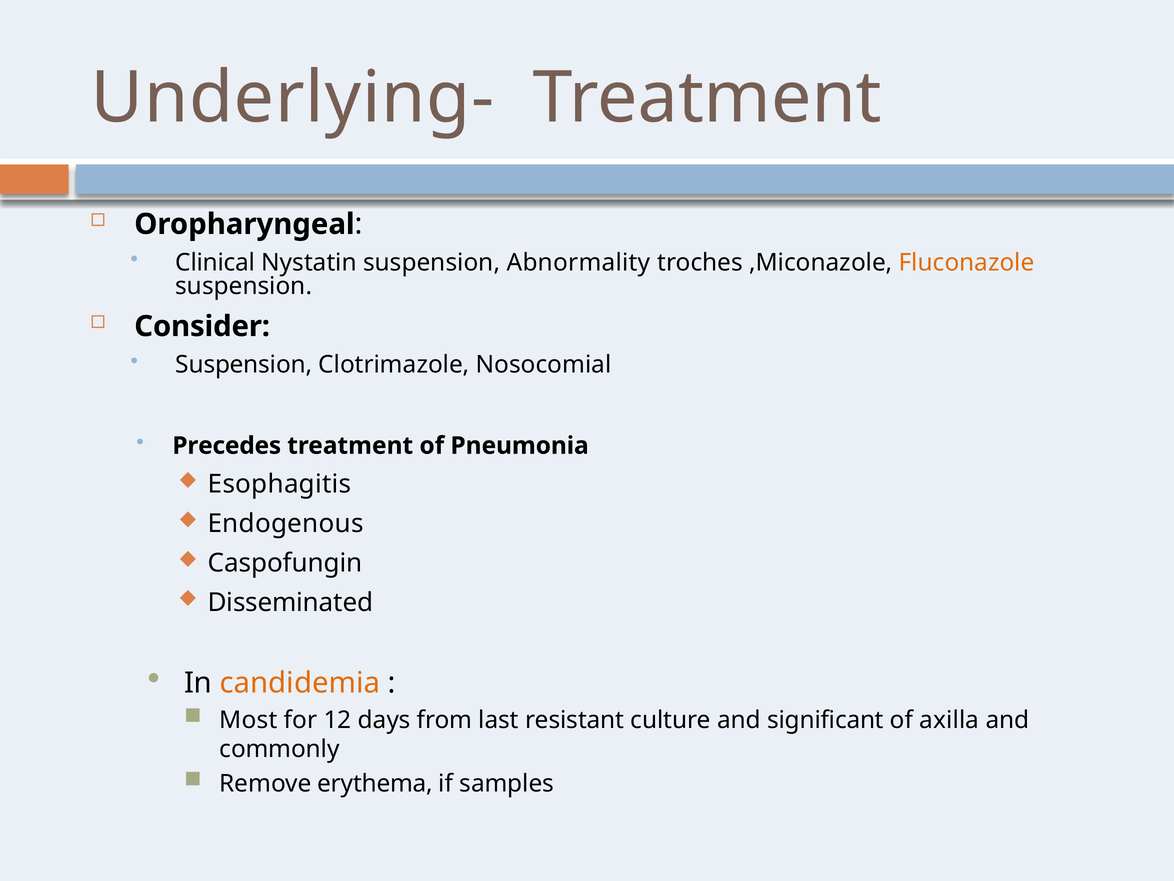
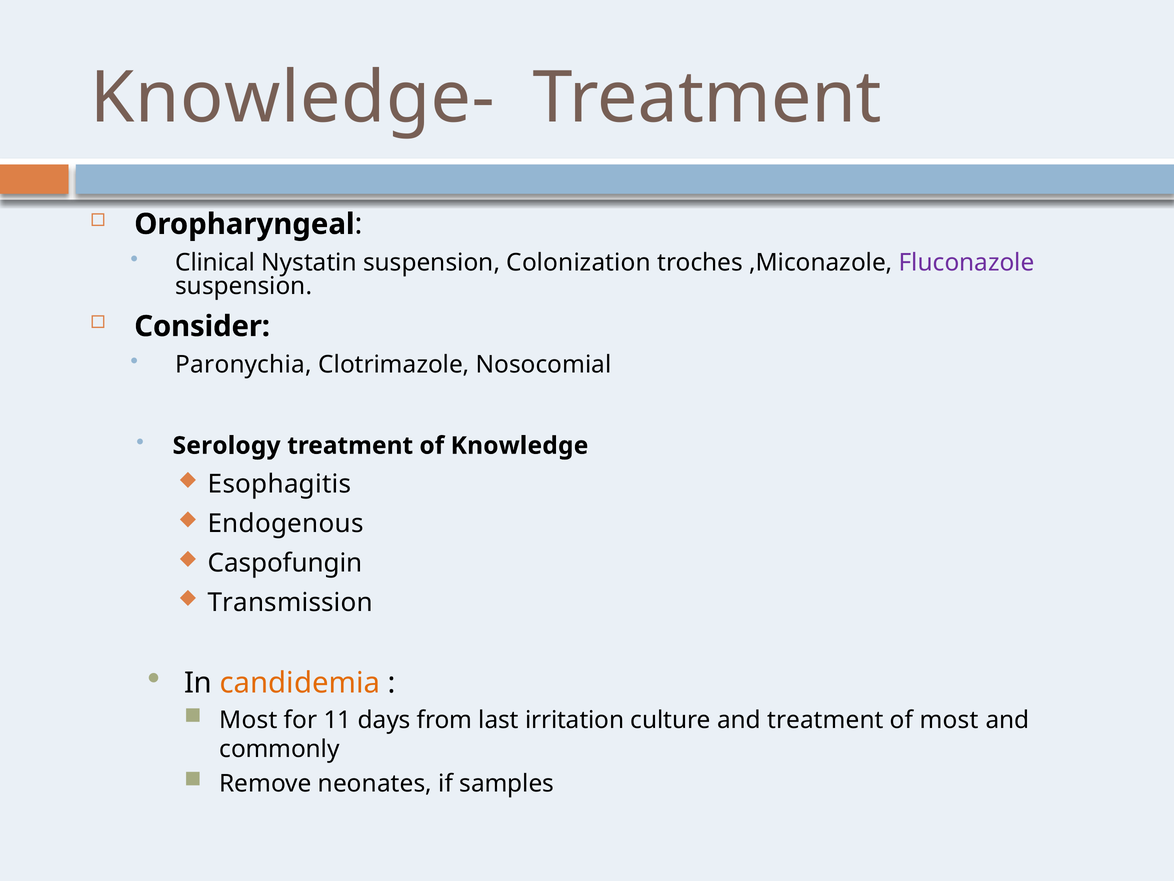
Underlying-: Underlying- -> Knowledge- (293, 98)
Abnormality: Abnormality -> Colonization (579, 262)
Fluconazole colour: orange -> purple (967, 262)
Suspension: Suspension -> Paronychia (244, 364)
Precedes: Precedes -> Serology (227, 445)
Pneumonia: Pneumonia -> Knowledge (519, 445)
Disseminated: Disseminated -> Transmission (290, 602)
12: 12 -> 11 (338, 720)
resistant: resistant -> irritation (575, 720)
and significant: significant -> treatment (825, 720)
of axilla: axilla -> most (949, 720)
erythema: erythema -> neonates (375, 783)
